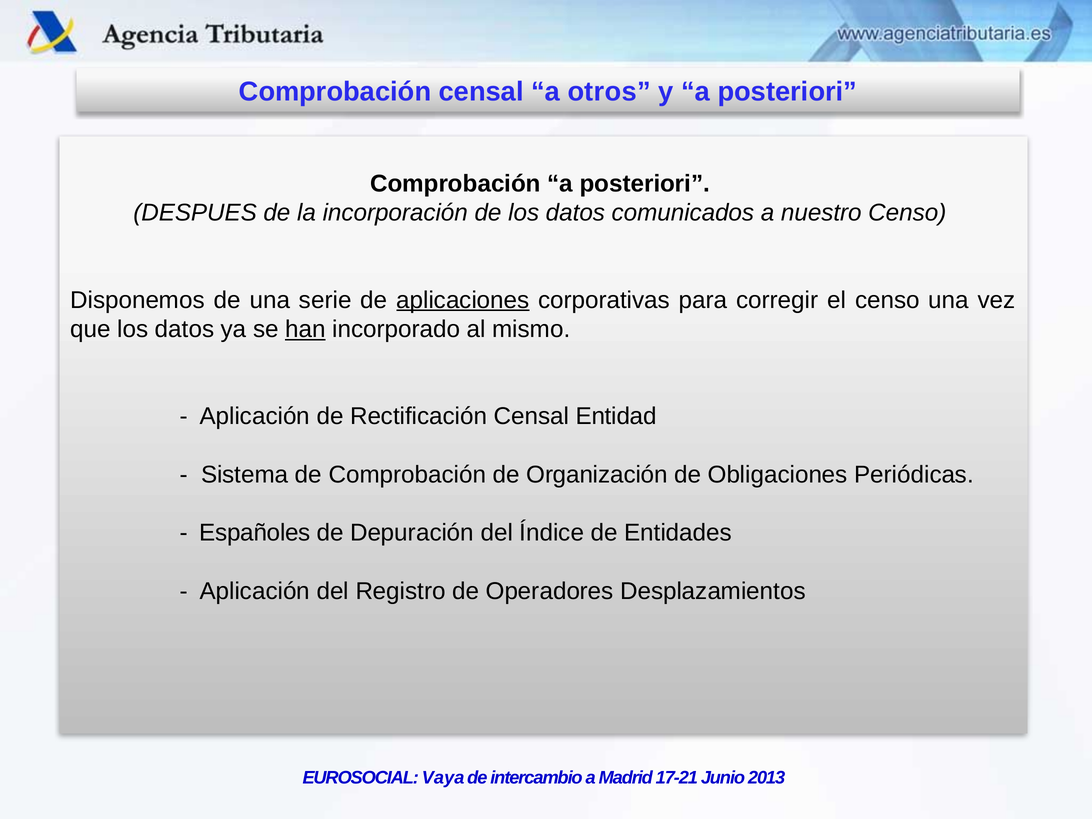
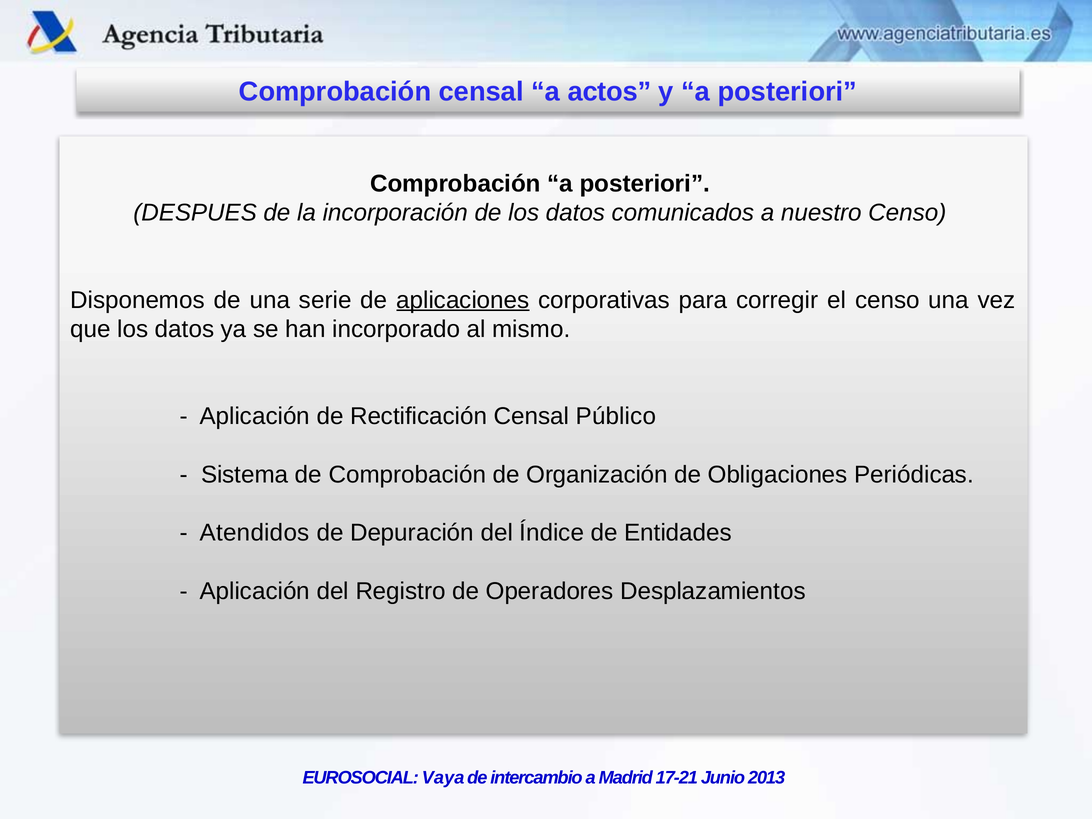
otros: otros -> actos (609, 92)
han underline: present -> none (305, 329)
Entidad: Entidad -> Público (616, 416)
Españoles: Españoles -> Atendidos (255, 533)
